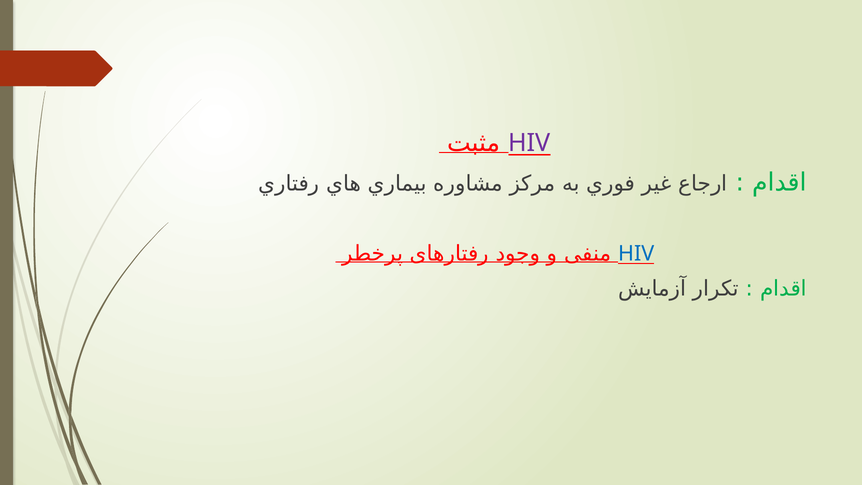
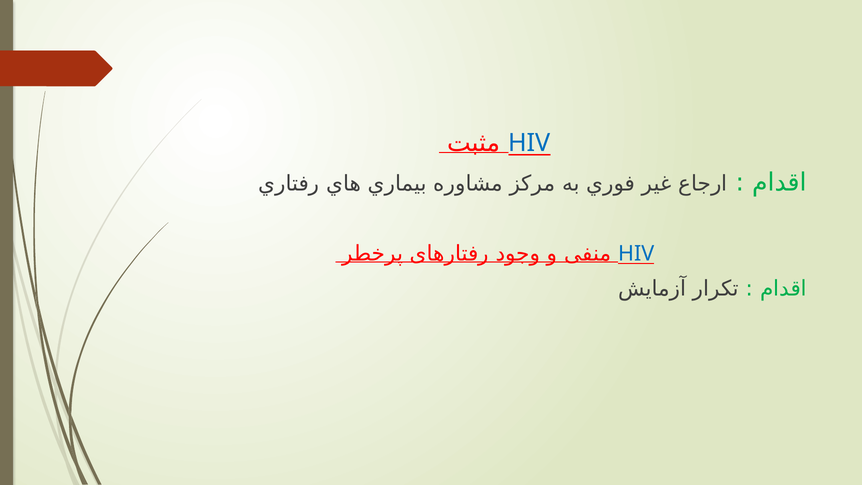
HIV colour: purple -> blue (529, 143)
